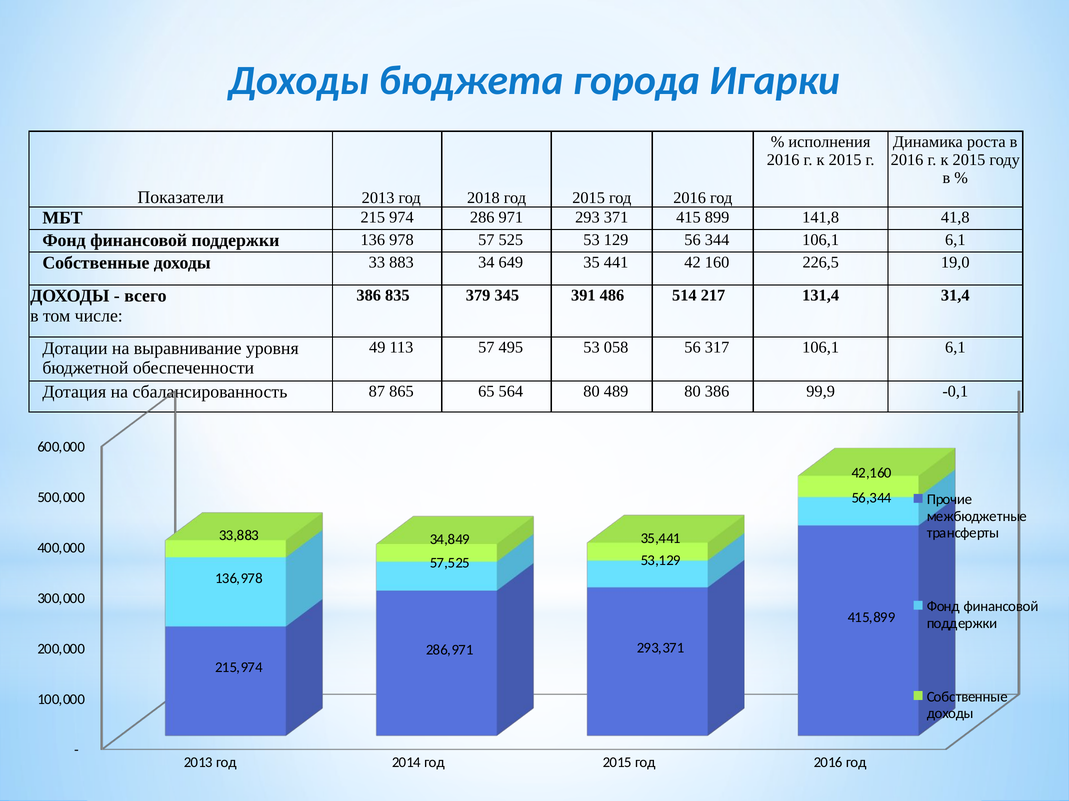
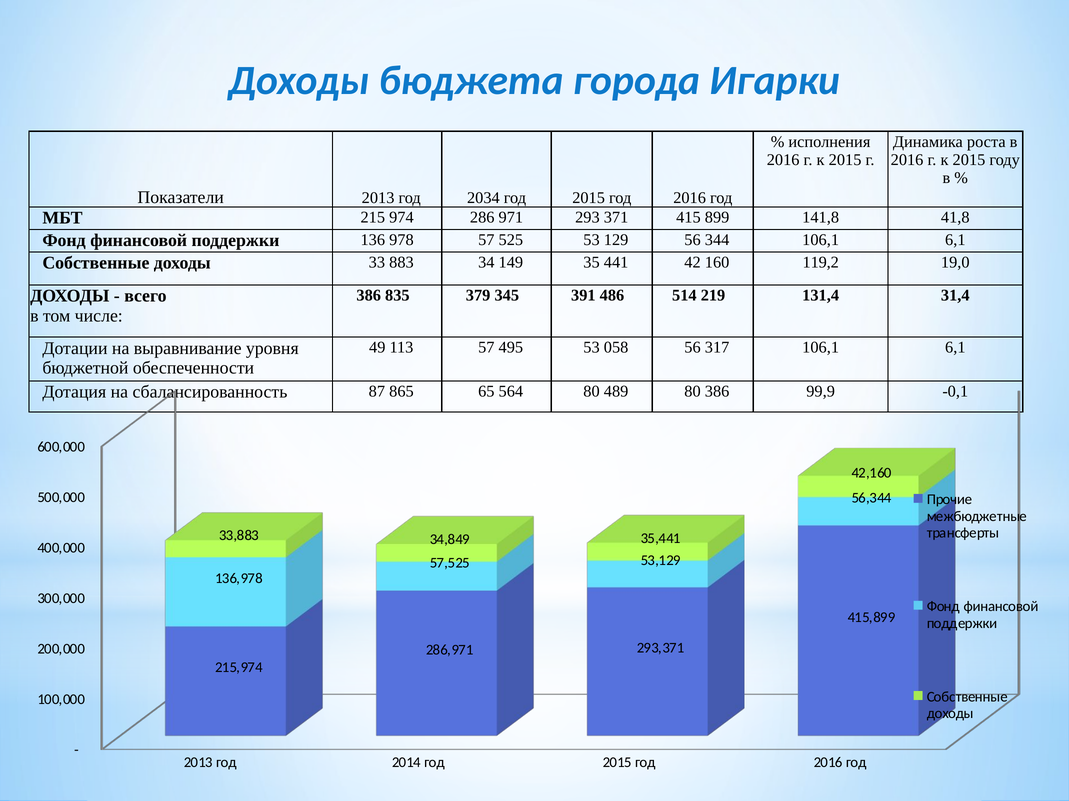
2018: 2018 -> 2034 (483, 198)
649: 649 -> 149 (511, 263)
226,5: 226,5 -> 119,2 (821, 263)
217: 217 -> 219 (713, 296)
